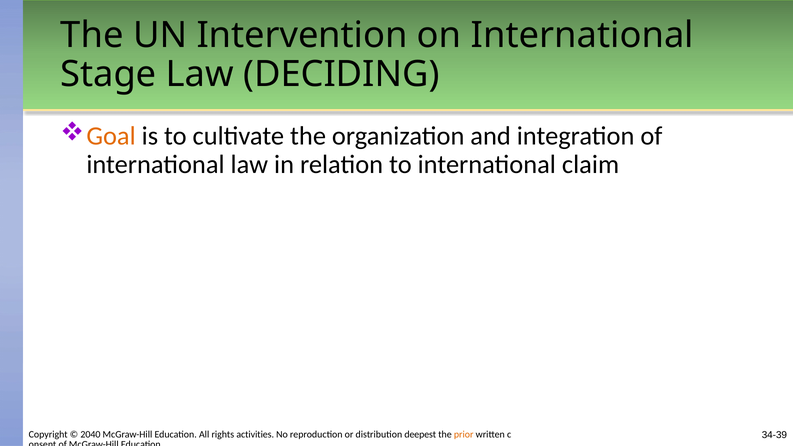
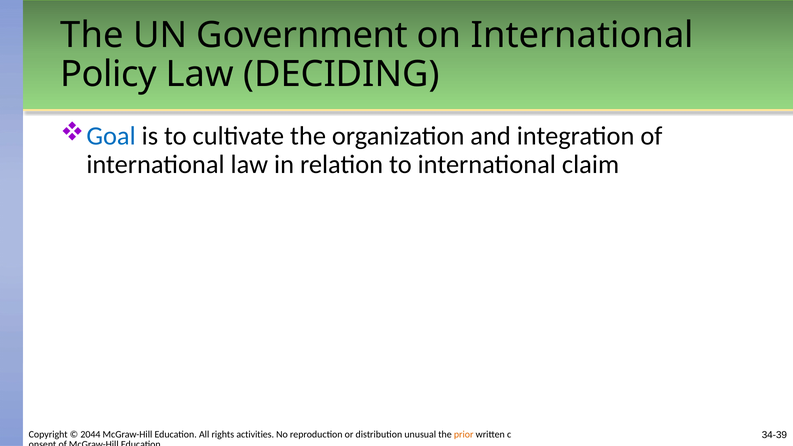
Intervention: Intervention -> Government (302, 35)
Stage: Stage -> Policy (109, 74)
Goal colour: orange -> blue (111, 136)
2040: 2040 -> 2044 (90, 435)
deepest: deepest -> unusual (420, 435)
